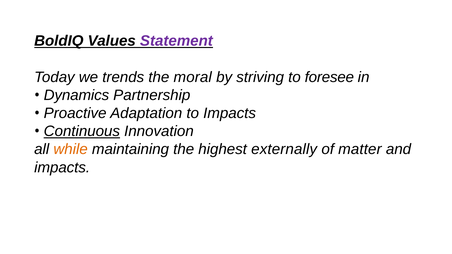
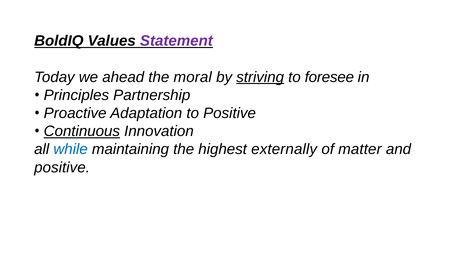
trends: trends -> ahead (123, 77)
striving underline: none -> present (260, 77)
Dynamics: Dynamics -> Principles (76, 95)
to Impacts: Impacts -> Positive (230, 113)
while colour: orange -> blue (71, 149)
impacts: impacts -> positive (62, 168)
